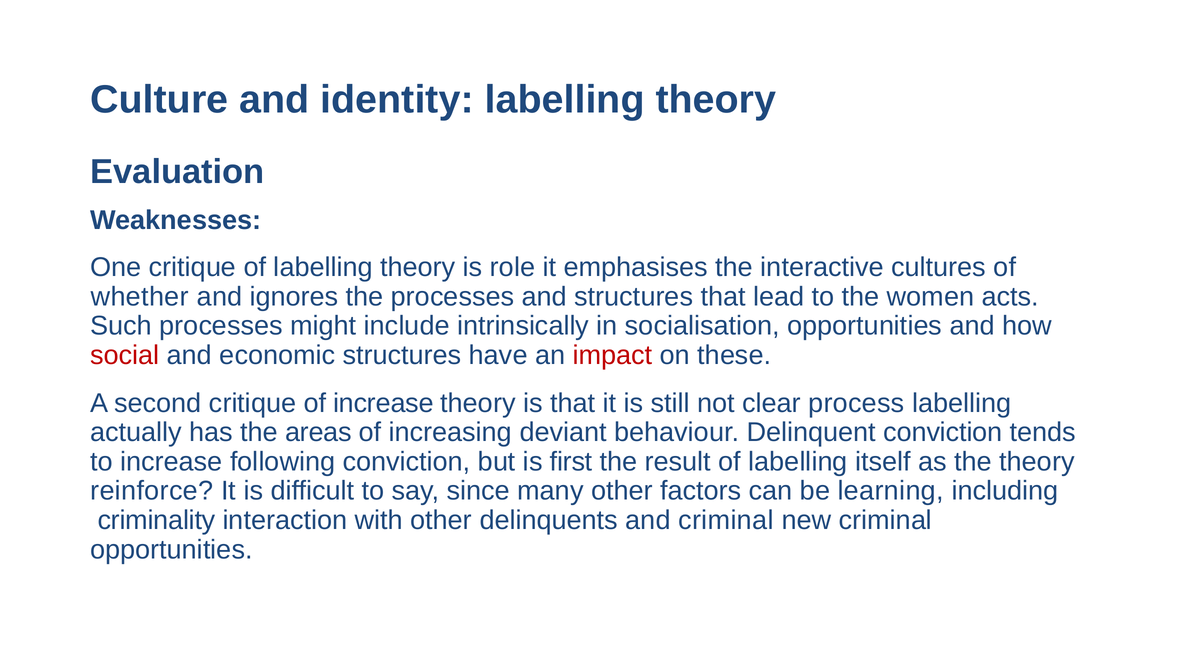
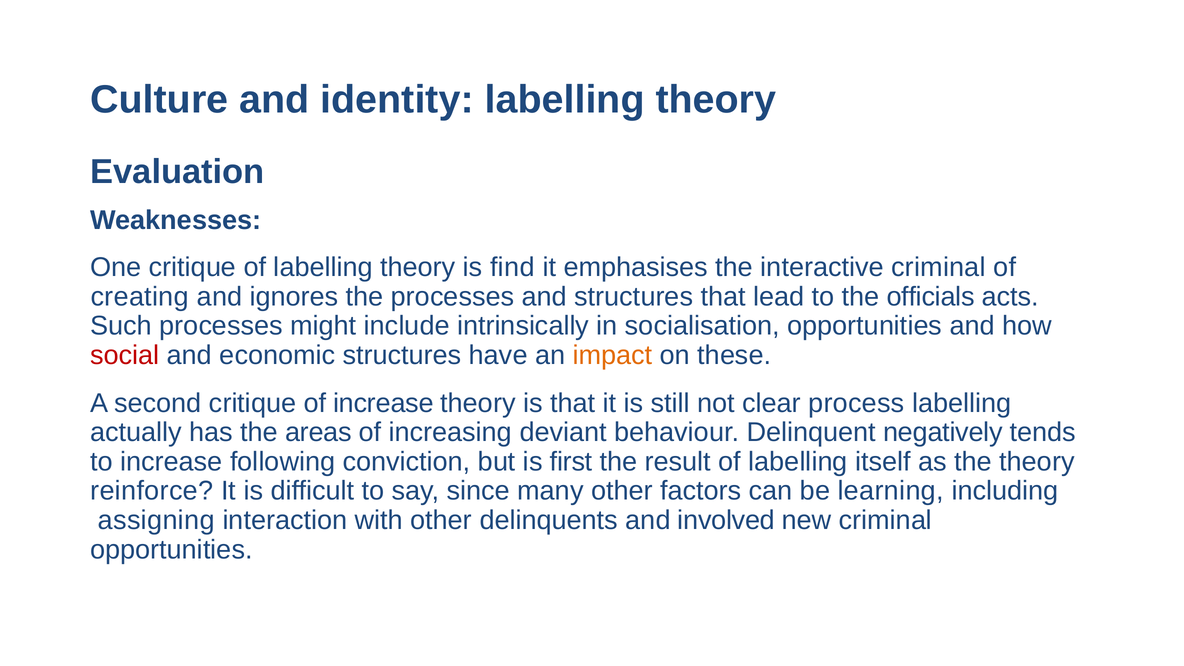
role: role -> find (512, 267)
interactive cultures: cultures -> criminal (938, 267)
whether: whether -> creating (140, 297)
women: women -> officials (931, 297)
impact colour: red -> orange (613, 355)
Delinquent conviction: conviction -> negatively (943, 432)
criminality: criminality -> assigning (156, 520)
and criminal: criminal -> involved (726, 520)
